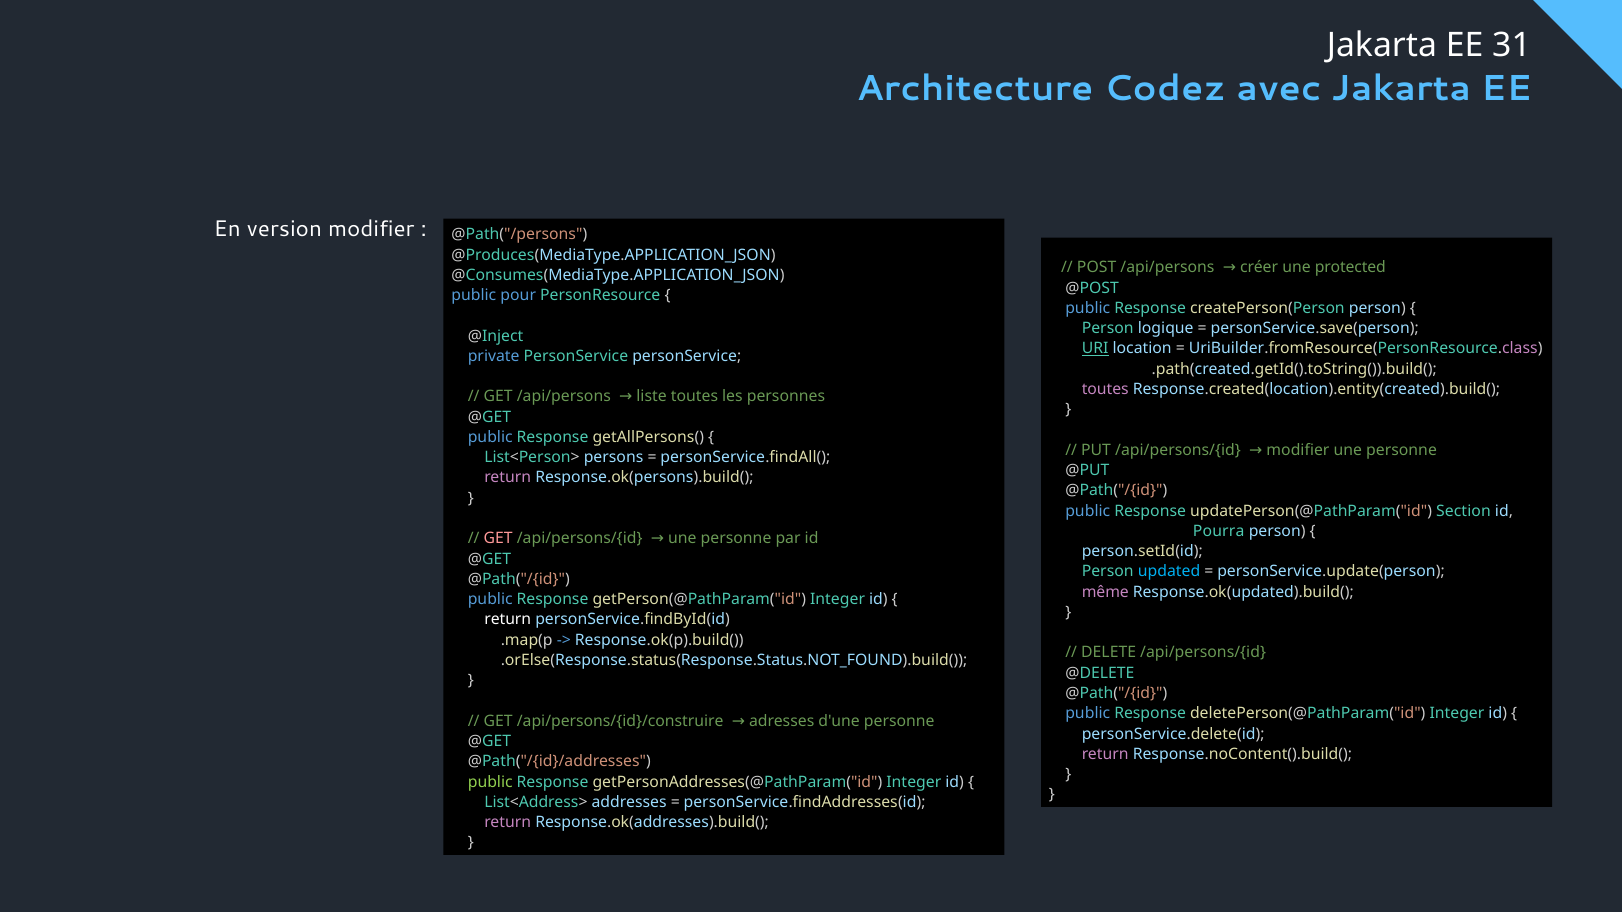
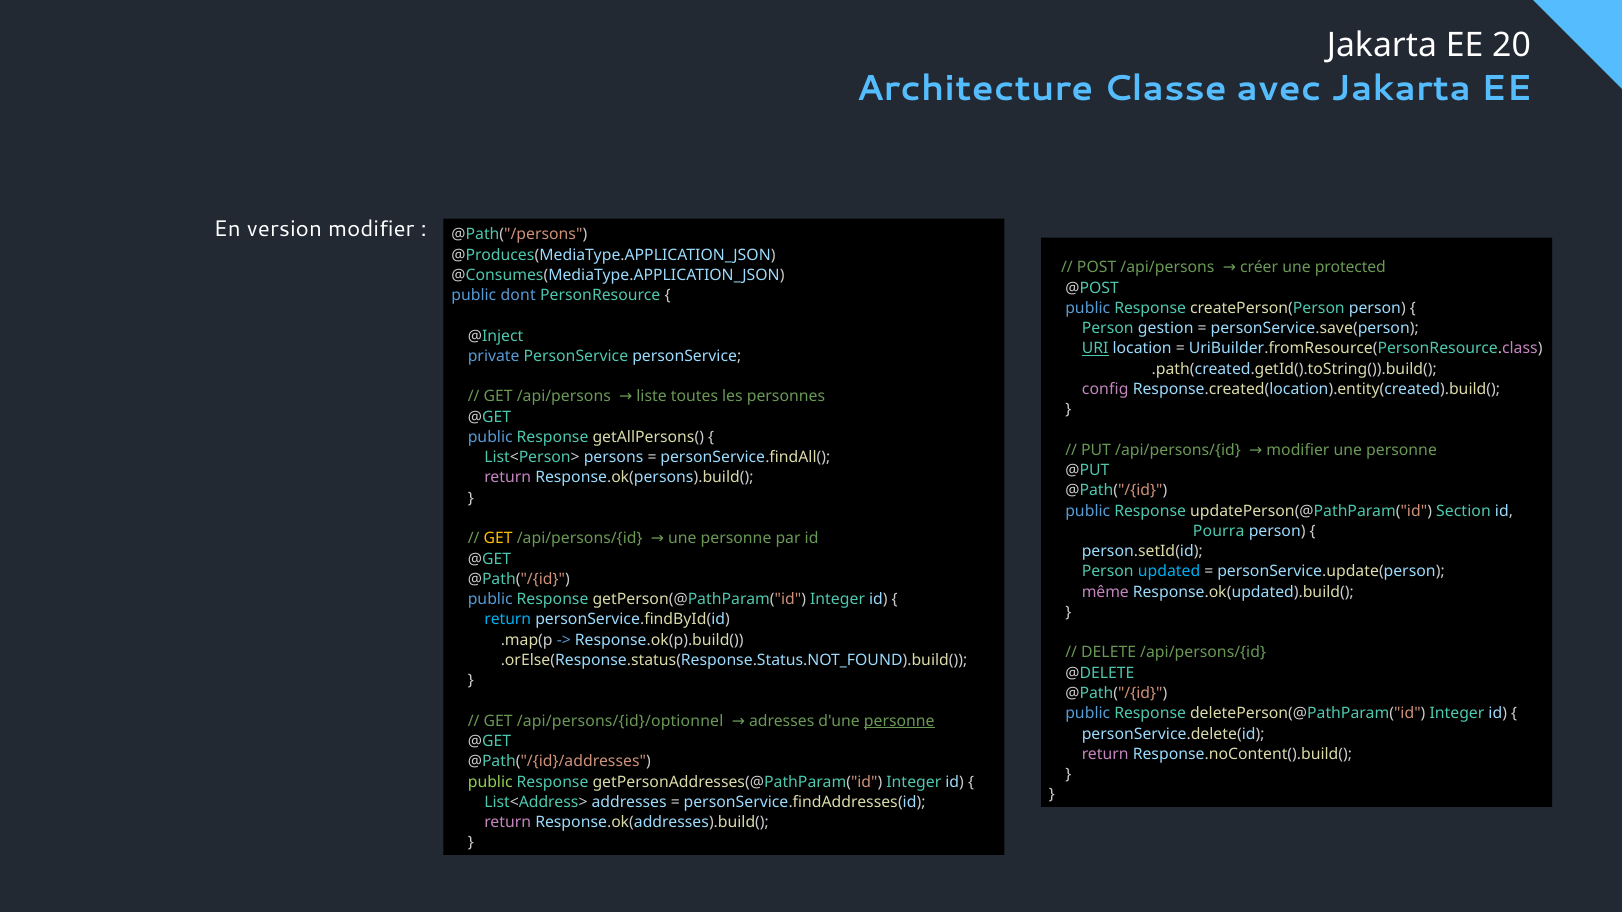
31: 31 -> 20 (1512, 45)
Codez: Codez -> Classe (1165, 89)
pour: pour -> dont (518, 295)
logique: logique -> gestion (1166, 329)
toutes: toutes -> config (1105, 389)
GET colour: pink -> yellow (498, 539)
return colour: white -> light blue (508, 620)
/api/persons/{id}/construire: /api/persons/{id}/construire -> /api/persons/{id}/optionnel (620, 721)
personne underline: none -> present (899, 721)
